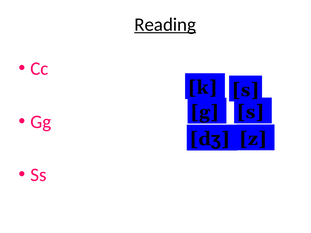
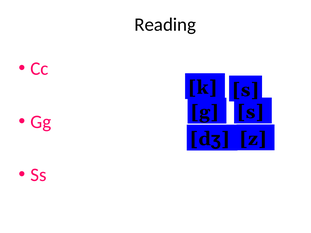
Reading underline: present -> none (165, 25)
